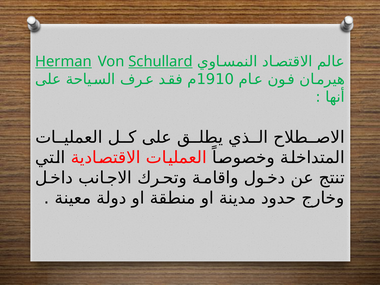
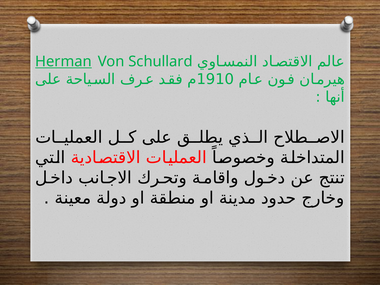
Schullard underline: present -> none (161, 62)
